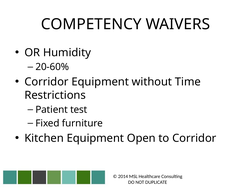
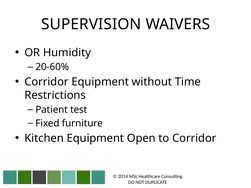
COMPETENCY: COMPETENCY -> SUPERVISION (91, 24)
